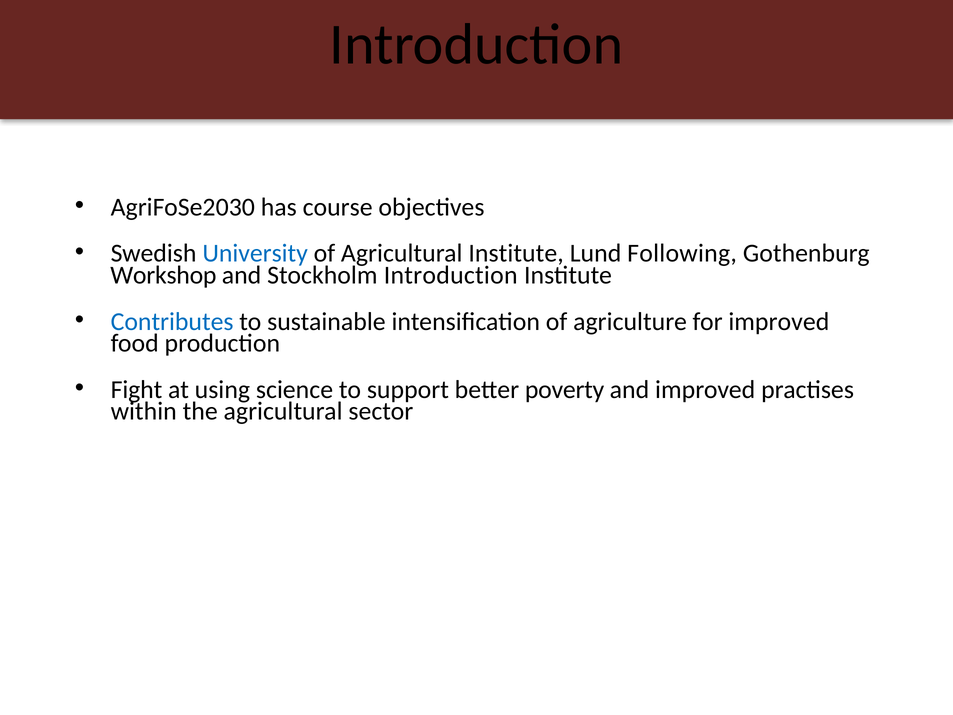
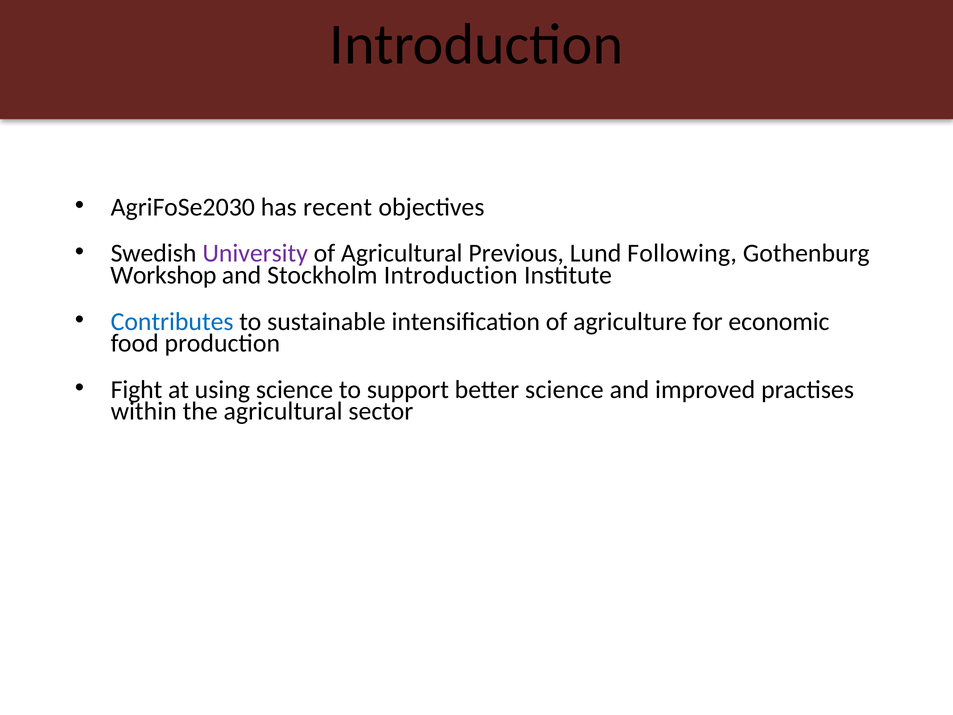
course: course -> recent (338, 207)
University colour: blue -> purple (255, 253)
Agricultural Institute: Institute -> Previous (516, 253)
for improved: improved -> economic (779, 321)
better poverty: poverty -> science (564, 389)
